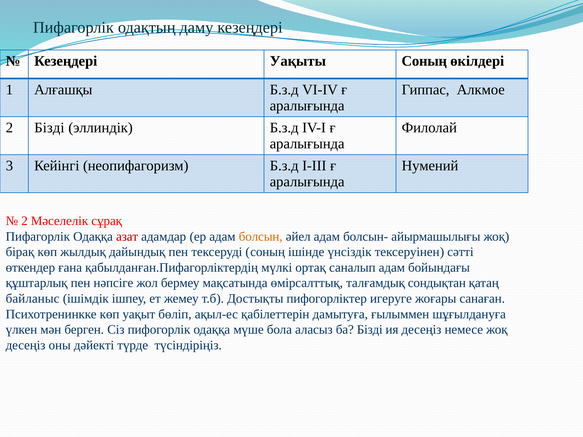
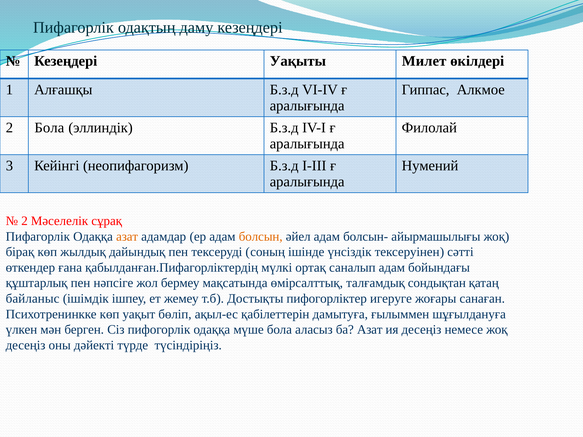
Уақыты Соның: Соның -> Милет (424, 61)
2 Бізді: Бізді -> Бола (49, 128)
азат colour: red -> orange (127, 237)
ба Бізді: Бізді -> Азат (370, 330)
